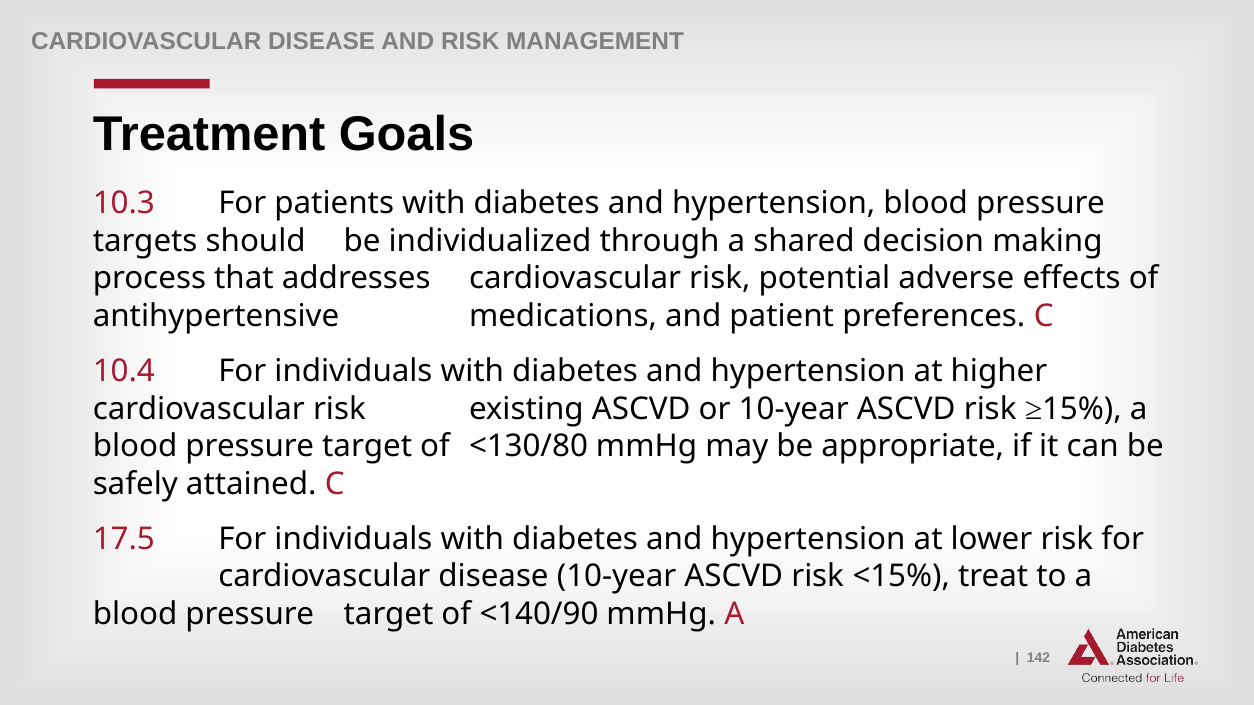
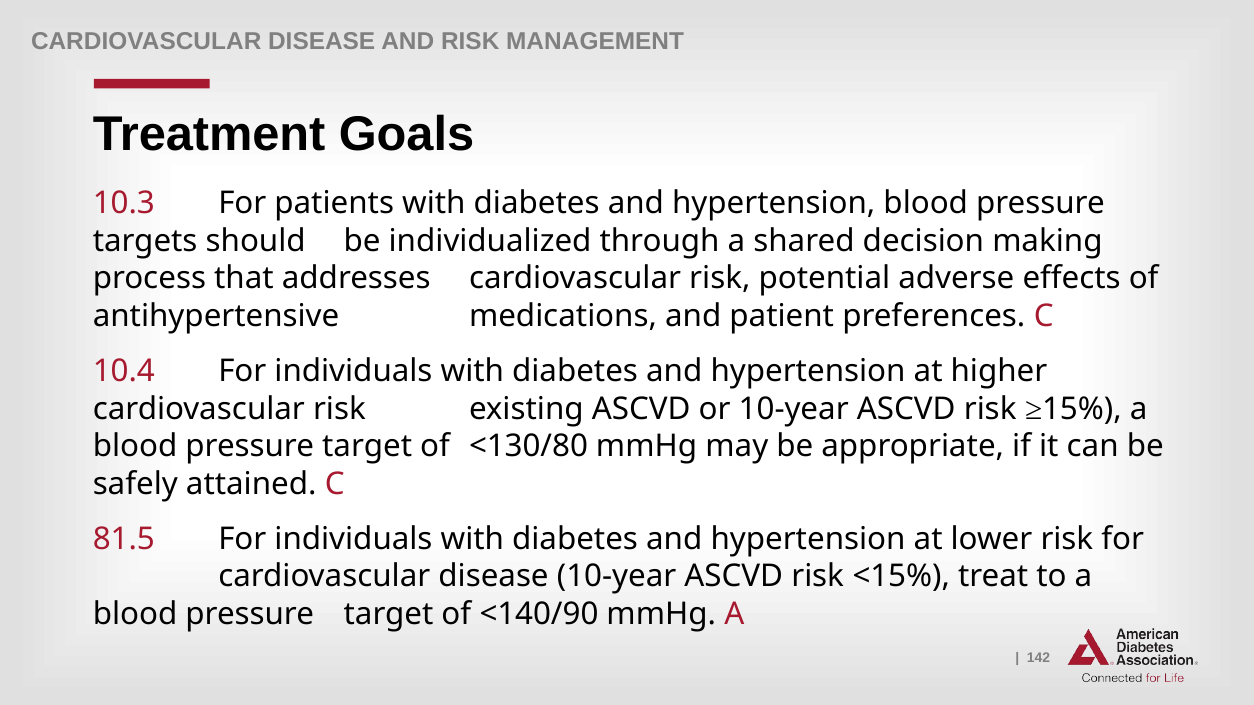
17.5: 17.5 -> 81.5 (124, 539)
